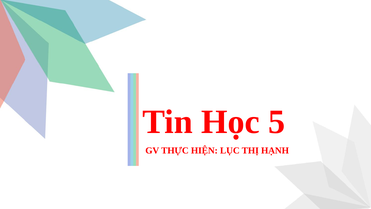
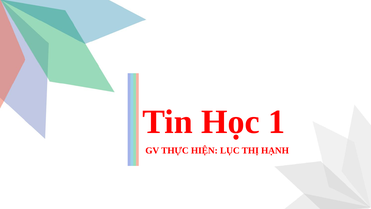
5: 5 -> 1 (277, 122)
